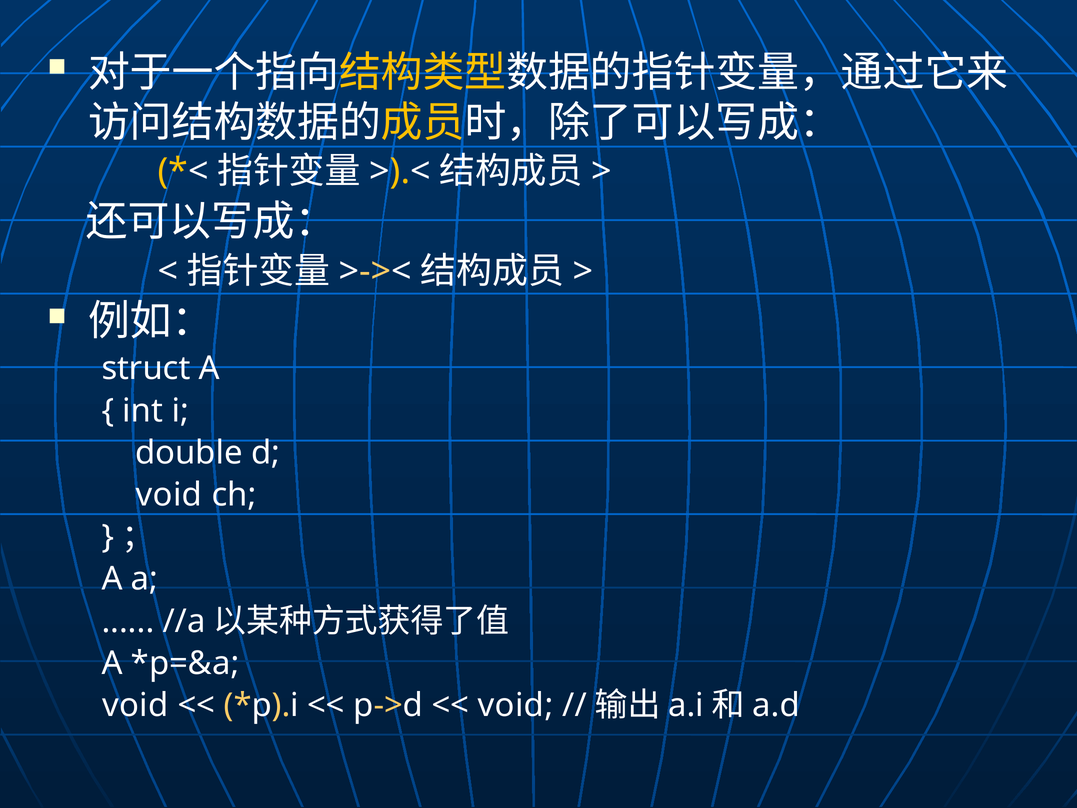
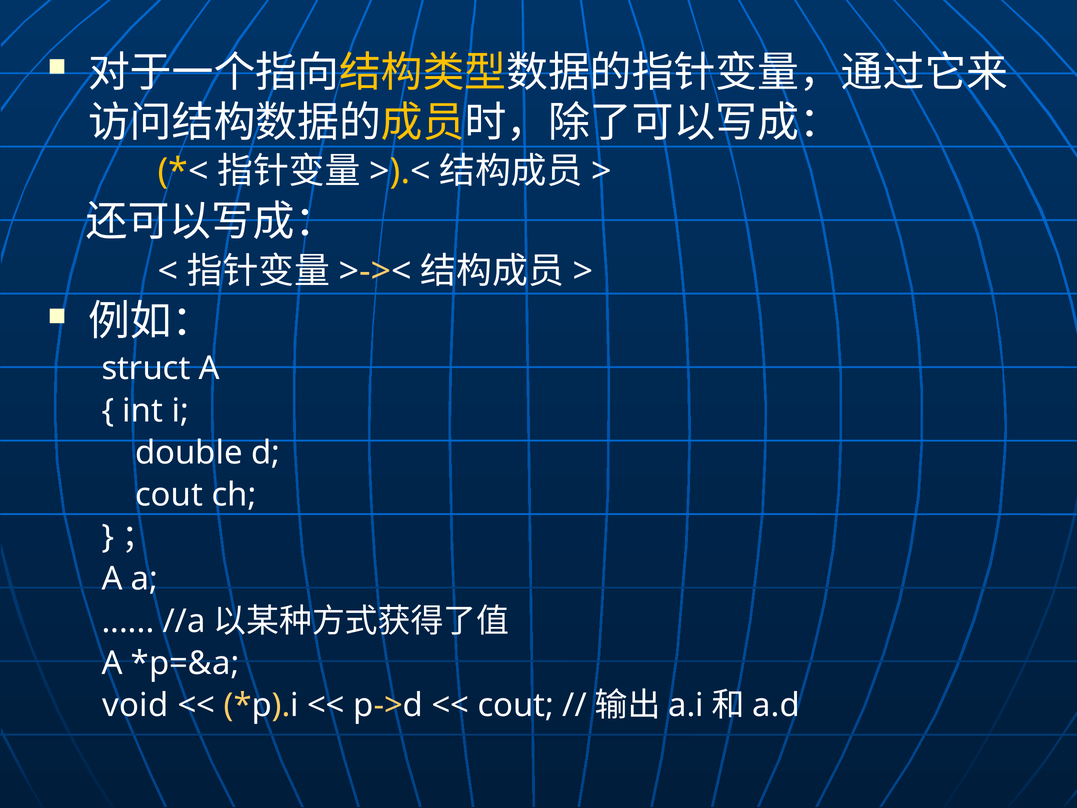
void: void -> cout (169, 495)
void: void -> cout (516, 705)
